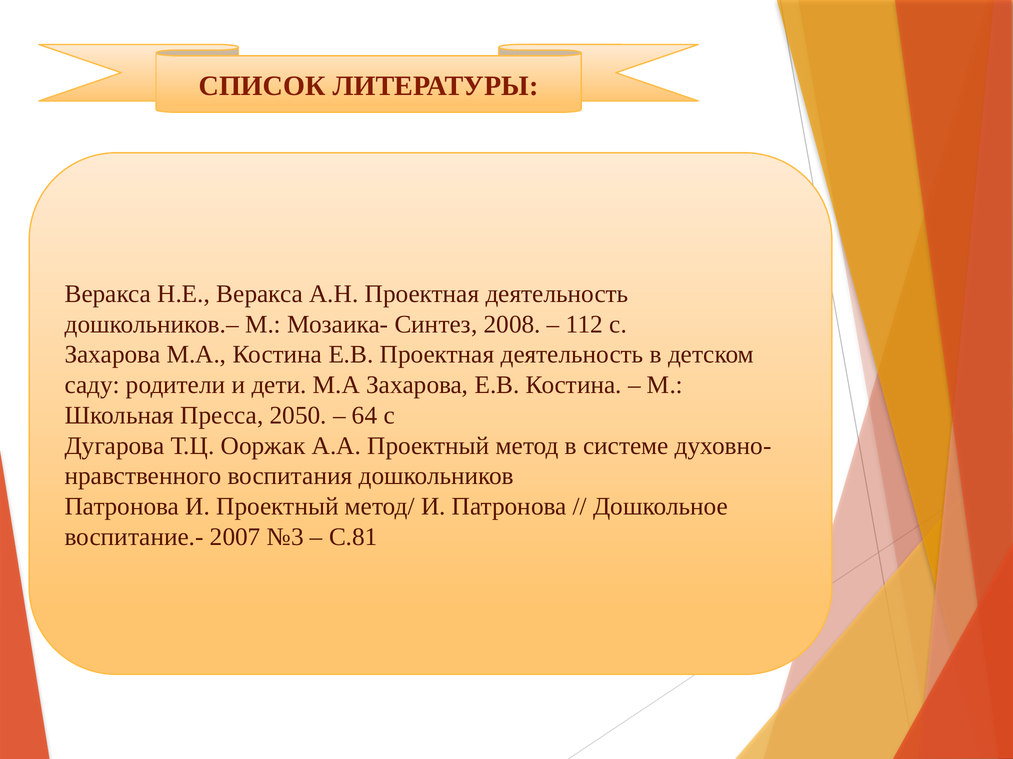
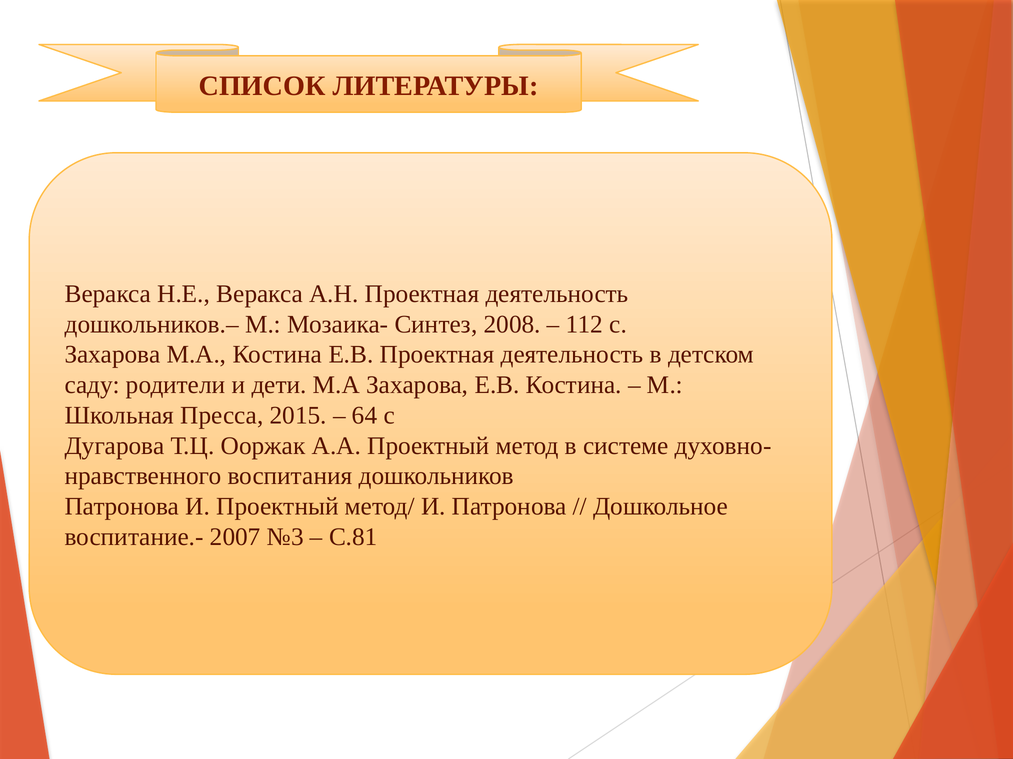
2050: 2050 -> 2015 (298, 416)
